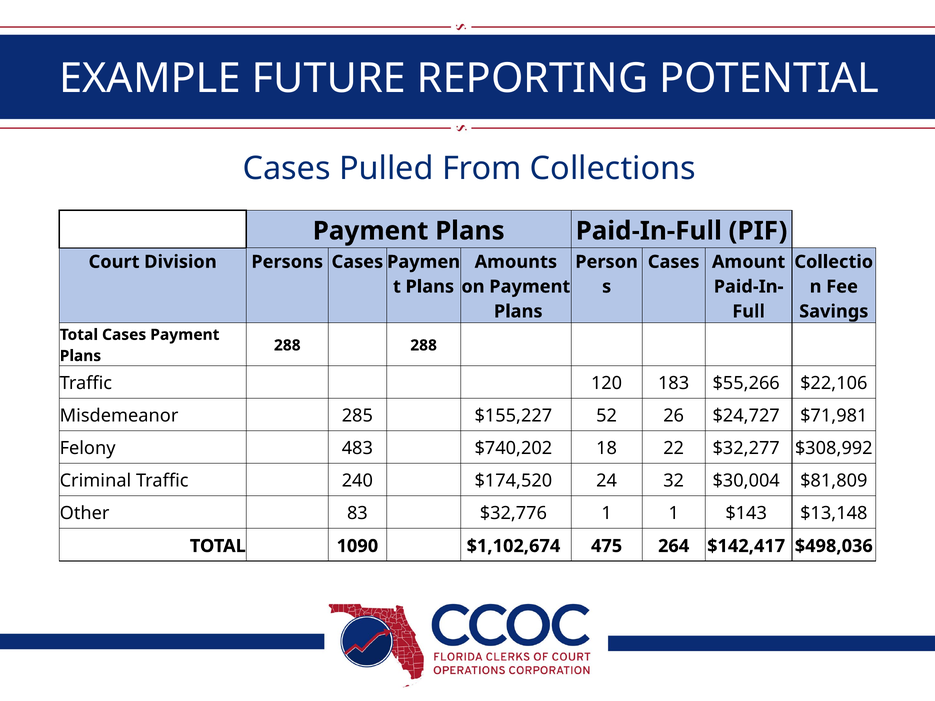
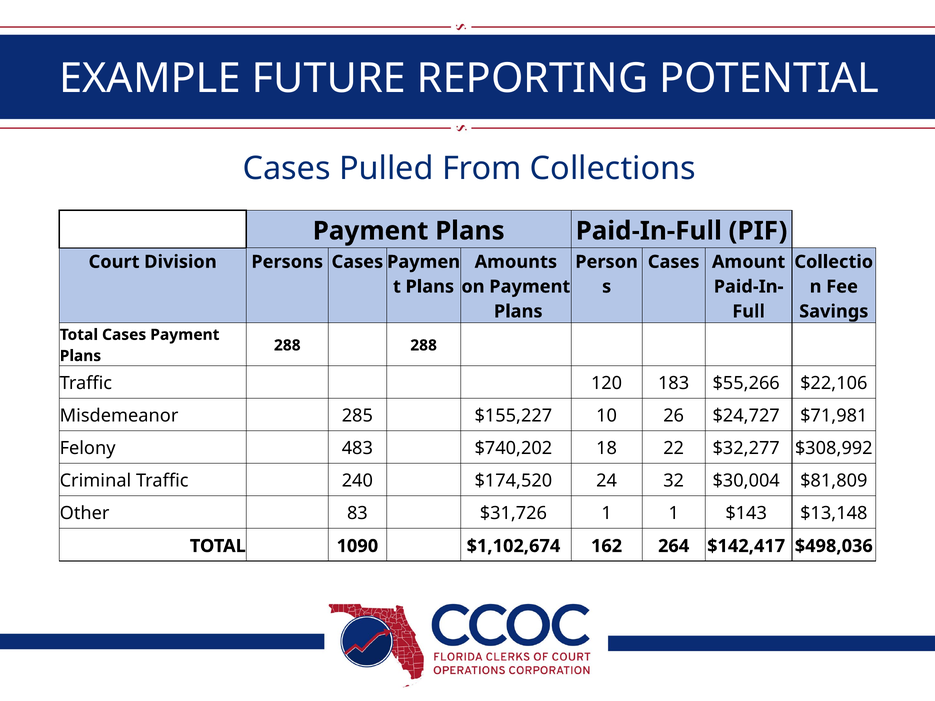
52: 52 -> 10 (607, 416)
$32,776: $32,776 -> $31,726 (513, 514)
475: 475 -> 162 (607, 546)
